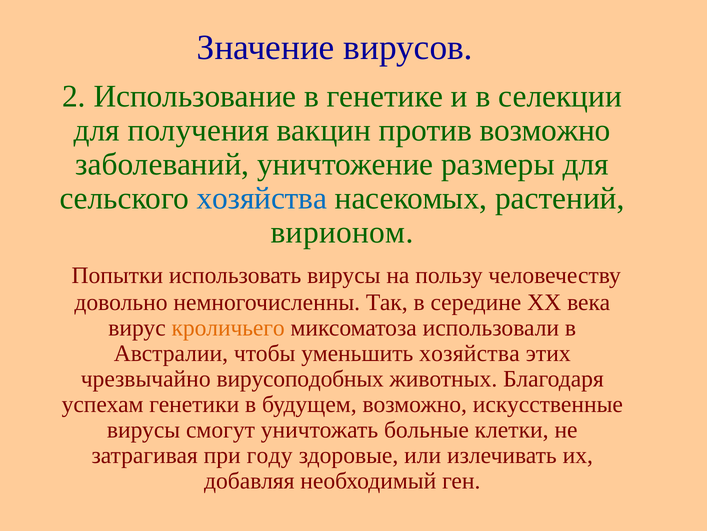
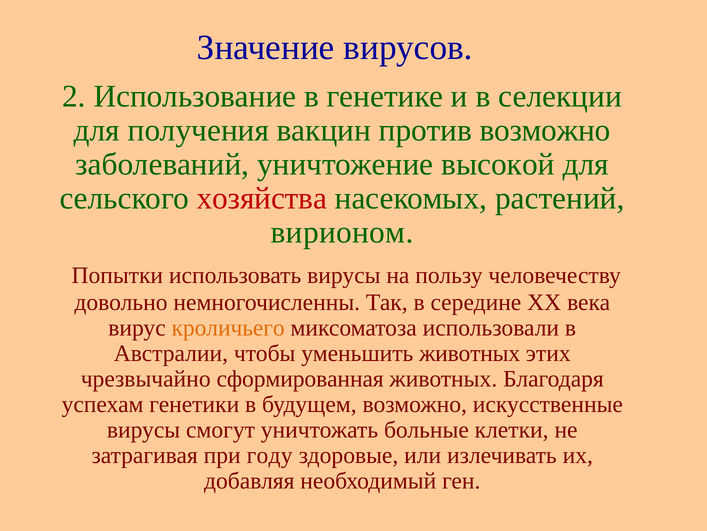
размеры: размеры -> высокой (498, 164)
хозяйства colour: blue -> red (262, 198)
уменьшить хозяйства: хозяйства -> животных (470, 353)
вирусоподобных: вирусоподобных -> сформированная (300, 378)
